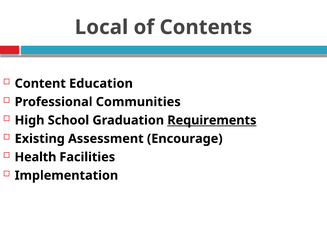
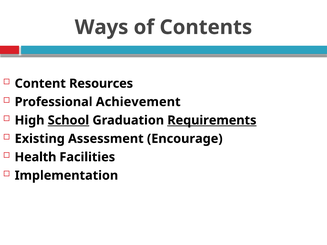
Local: Local -> Ways (102, 27)
Education: Education -> Resources (101, 84)
Communities: Communities -> Achievement (138, 102)
School underline: none -> present (68, 120)
